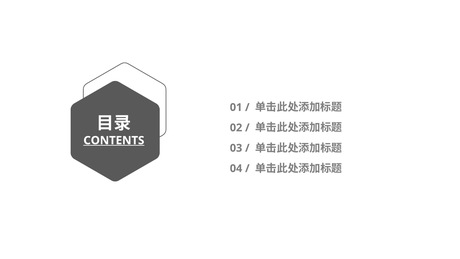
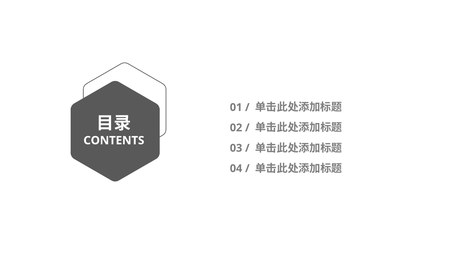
CONTENTS underline: present -> none (114, 140)
